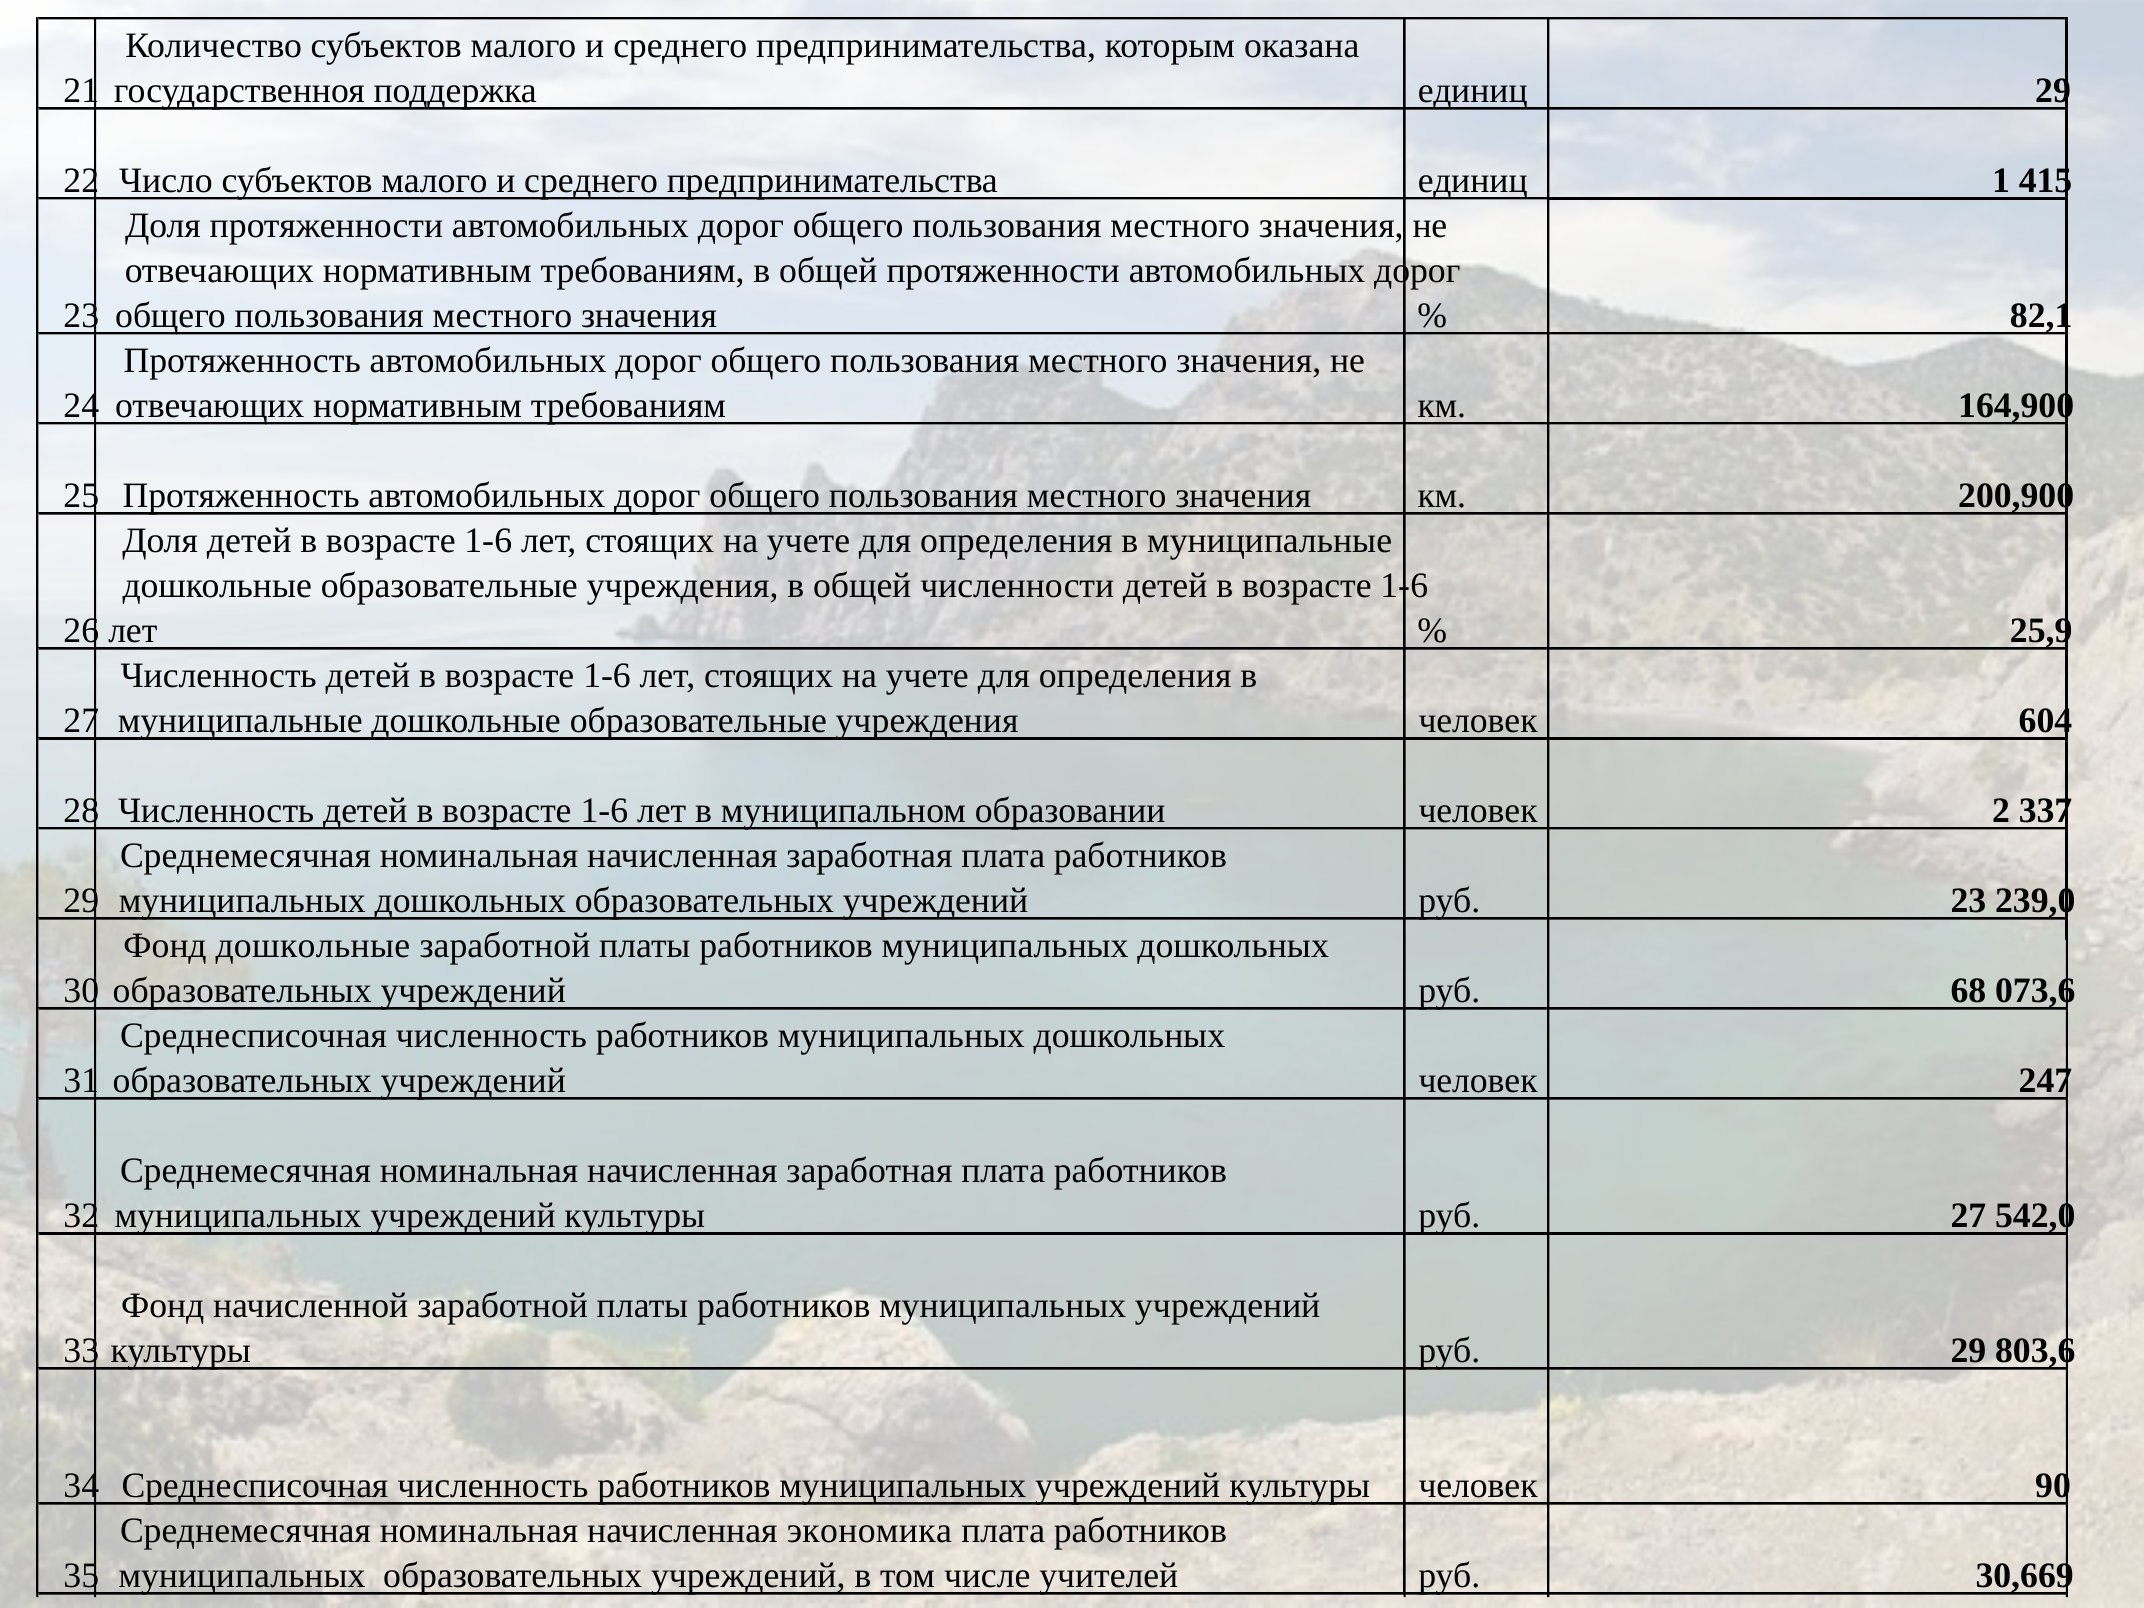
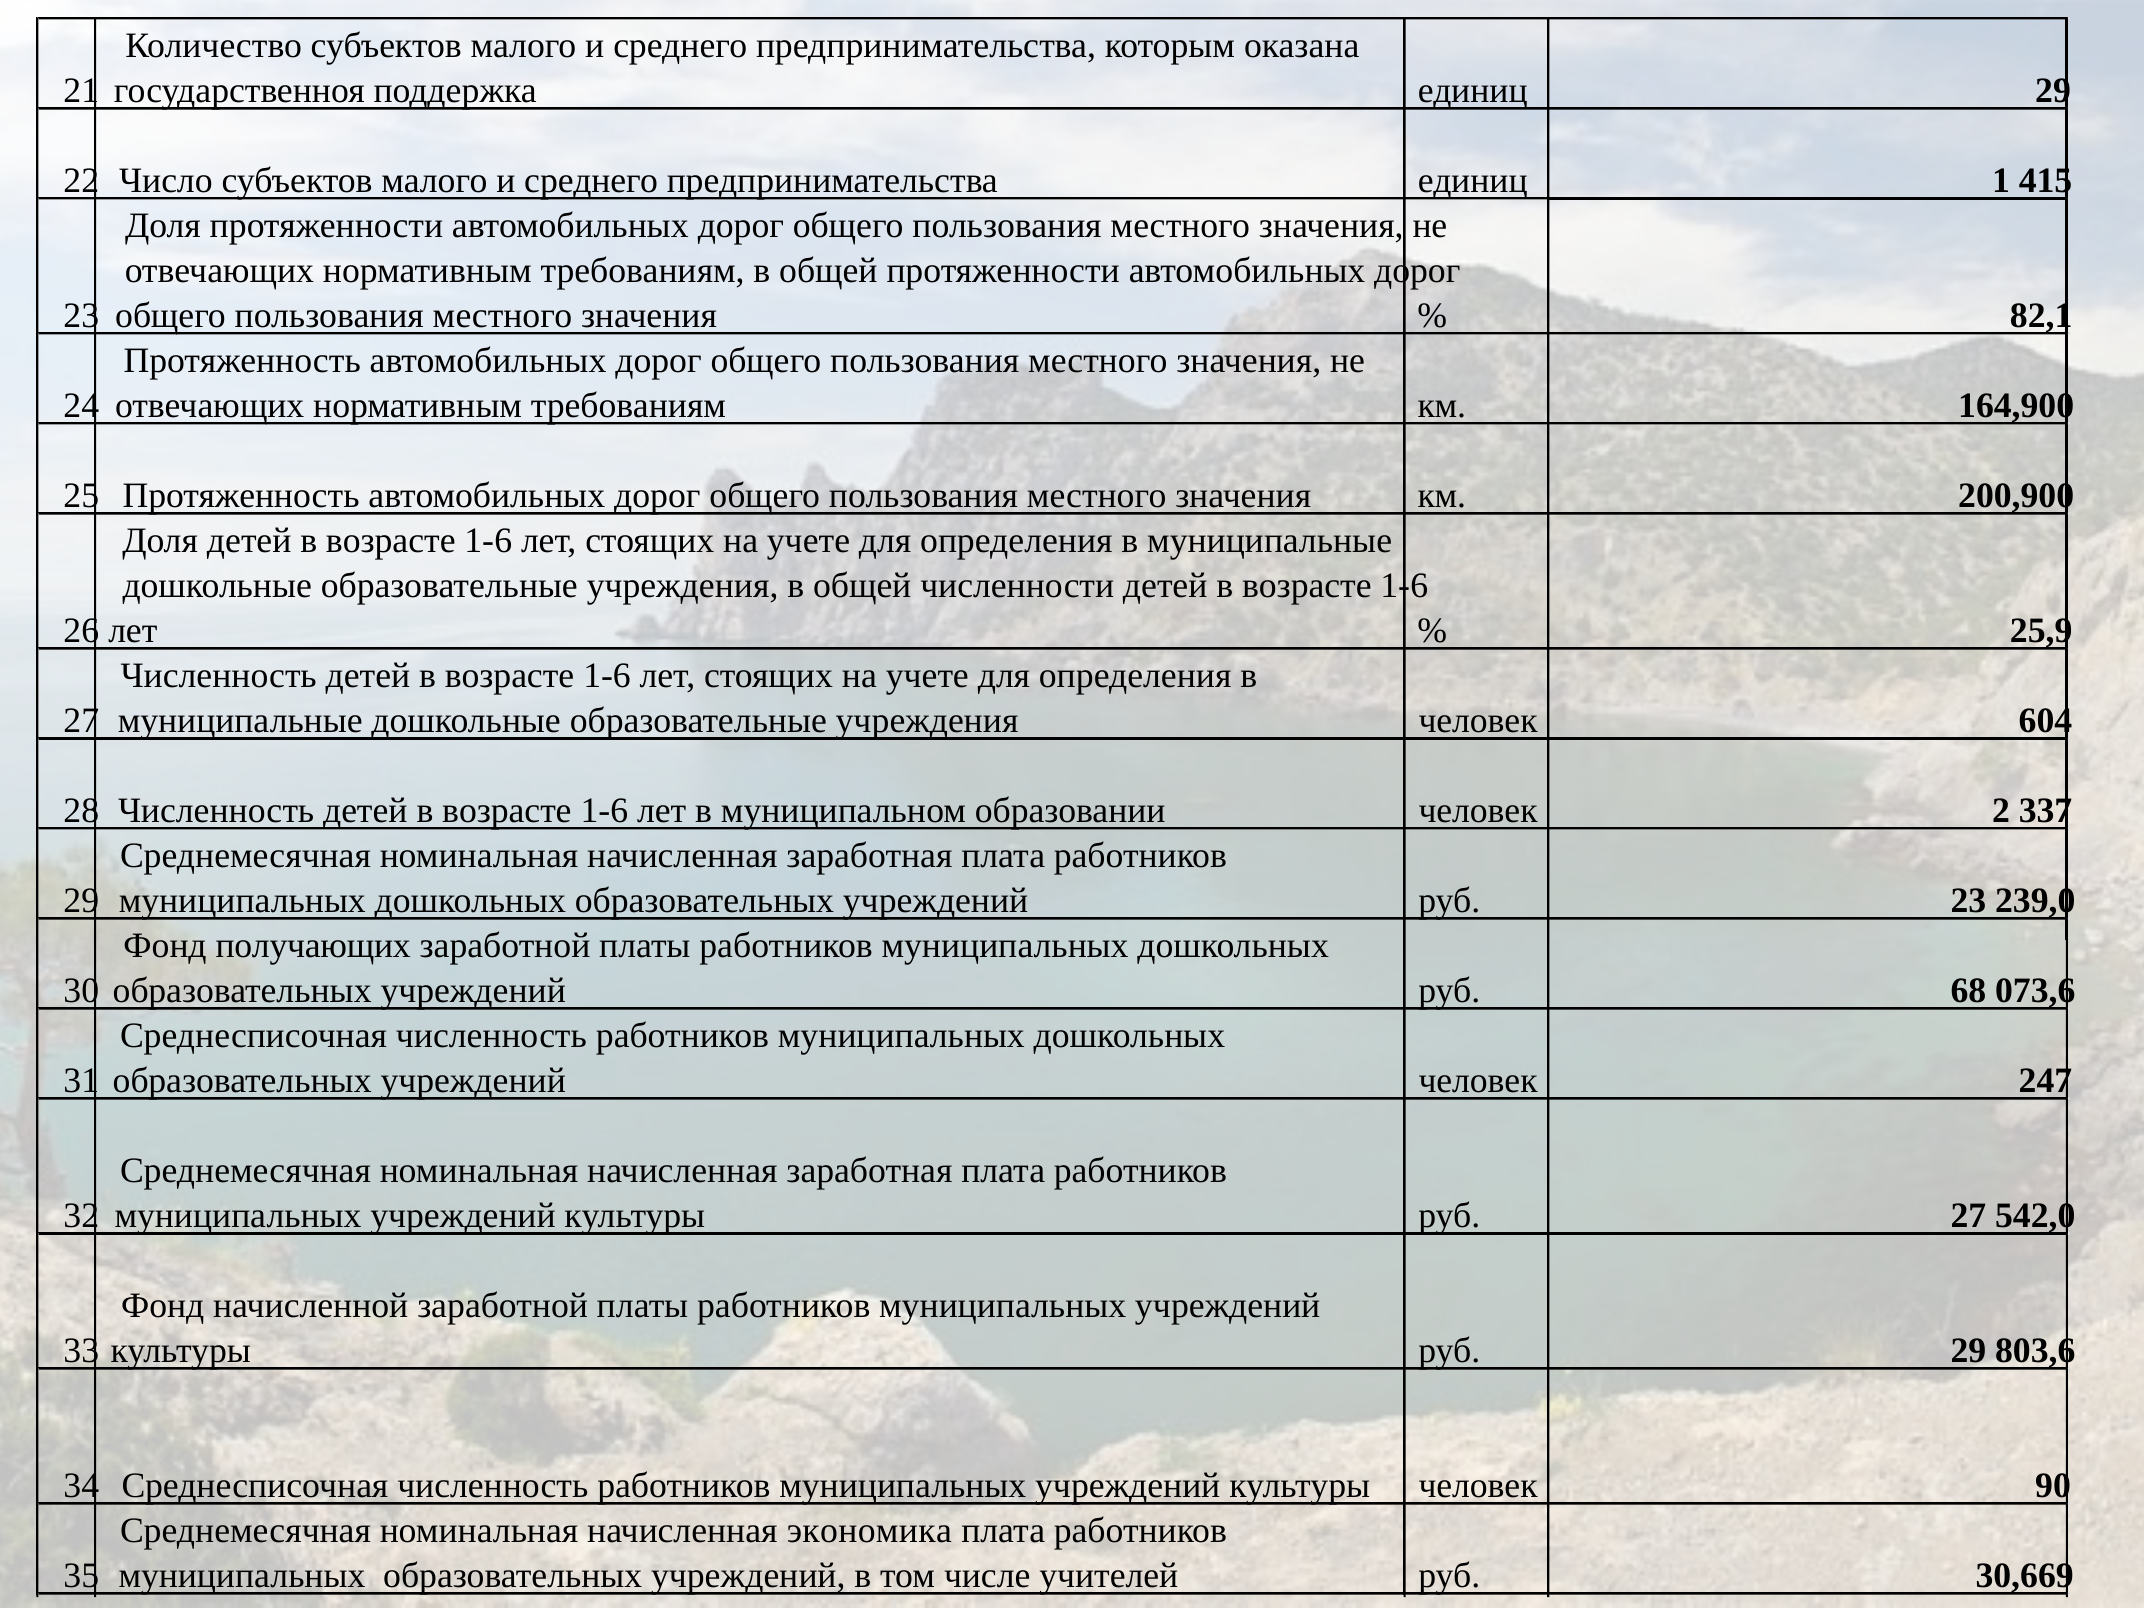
Фонд дошкольные: дошкольные -> получающих (313, 946)
